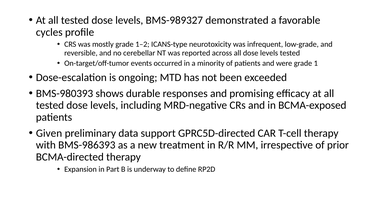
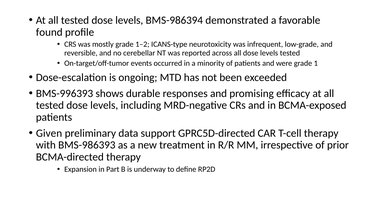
BMS-989327: BMS-989327 -> BMS-986394 (174, 20)
cycles: cycles -> found (49, 32)
BMS-980393: BMS-980393 -> BMS-996393 (65, 93)
